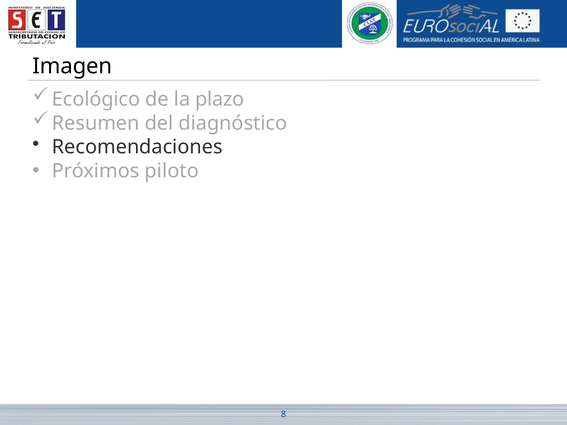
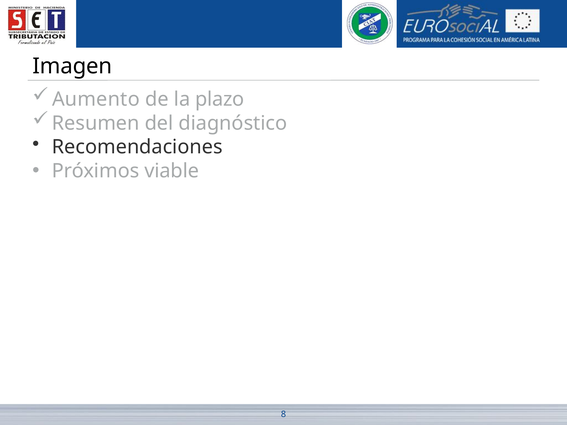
Ecológico: Ecológico -> Aumento (96, 99)
piloto: piloto -> viable (172, 171)
